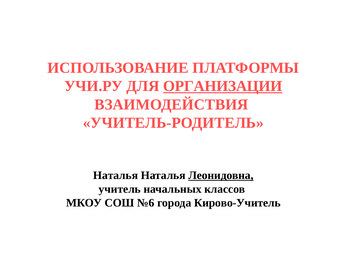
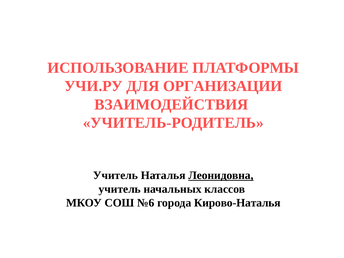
ОРГАНИЗАЦИИ underline: present -> none (223, 86)
Наталья: Наталья -> Учитель (116, 175)
Кирово-Учитель: Кирово-Учитель -> Кирово-Наталья (237, 203)
